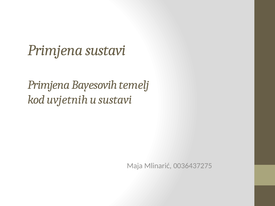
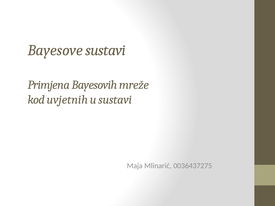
Primjena: Primjena -> Bayesove (55, 50)
temelj: temelj -> mreže (134, 85)
